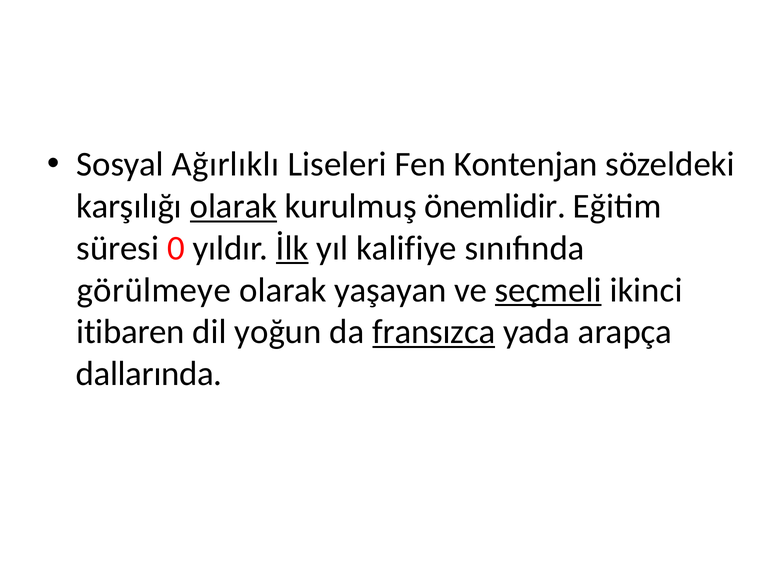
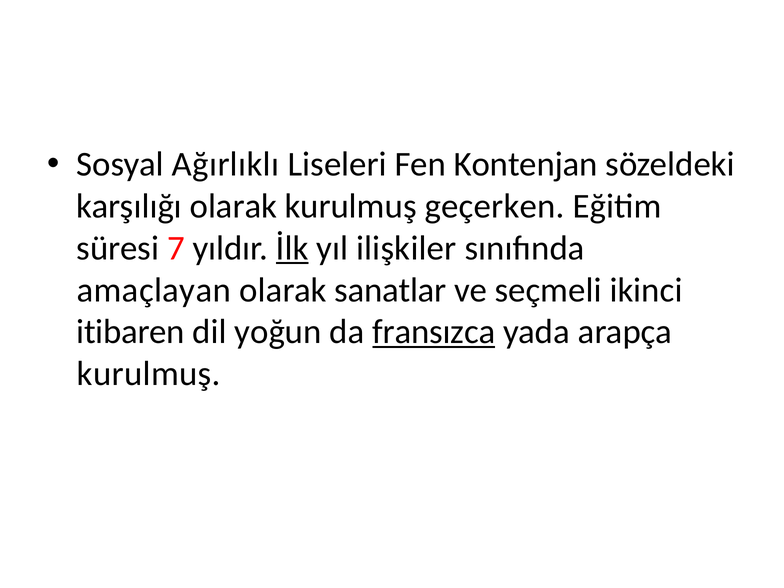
olarak underline: present -> none (233, 206)
önemlidir: önemlidir -> geçerken (495, 206)
0: 0 -> 7 (176, 248)
kalifiye: kalifiye -> ilişkiler (406, 248)
görülmeye: görülmeye -> amaçlayan (154, 290)
yaşayan: yaşayan -> sanatlar (390, 290)
seçmeli underline: present -> none (548, 290)
dallarında: dallarında -> kurulmuş (149, 374)
